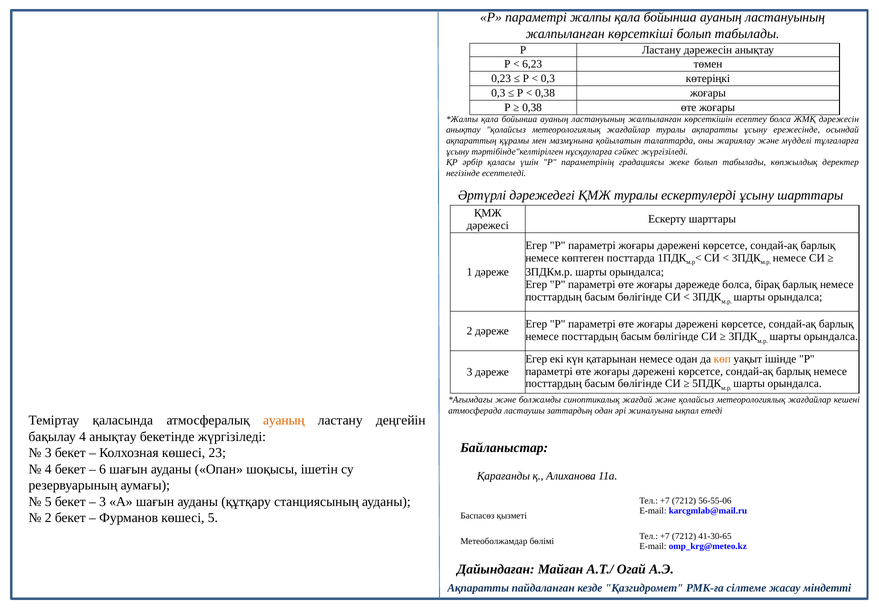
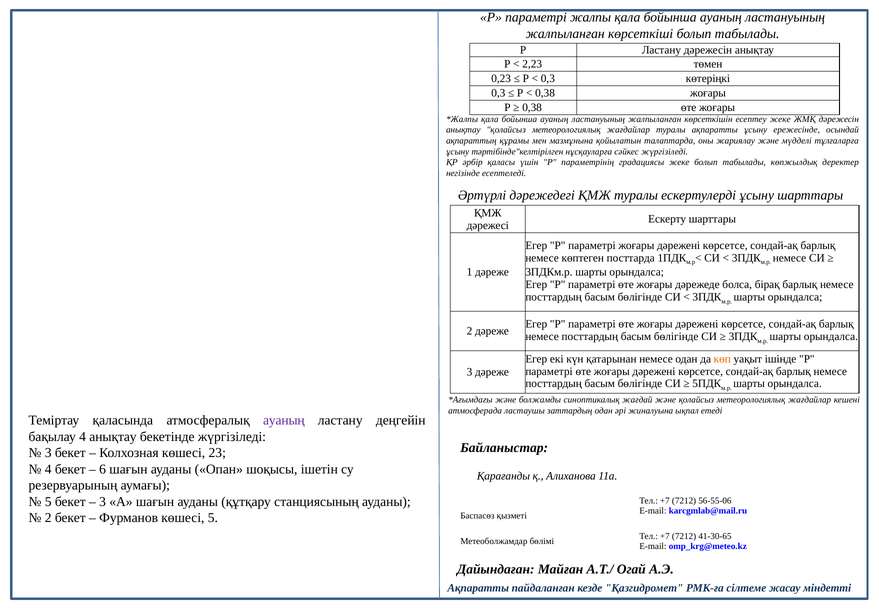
6,23: 6,23 -> 2,23 (532, 64)
есептеу болса: болса -> жеке (780, 119)
ауаның colour: orange -> purple (284, 420)
